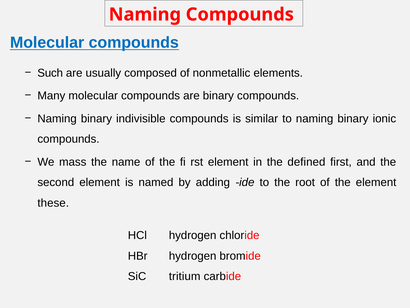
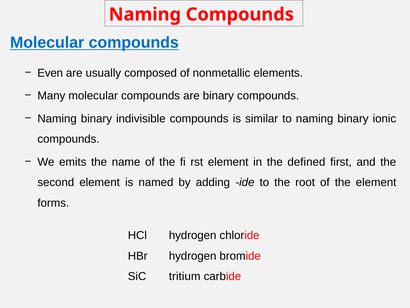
Such: Such -> Even (50, 73)
mass: mass -> emits (73, 162)
these: these -> forms (53, 203)
